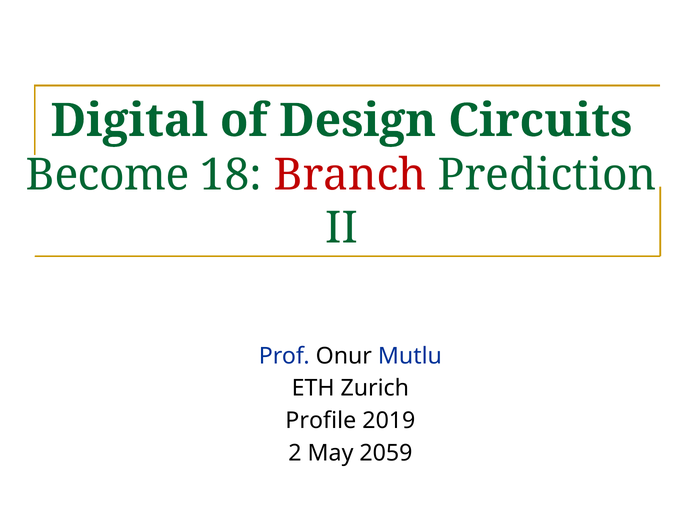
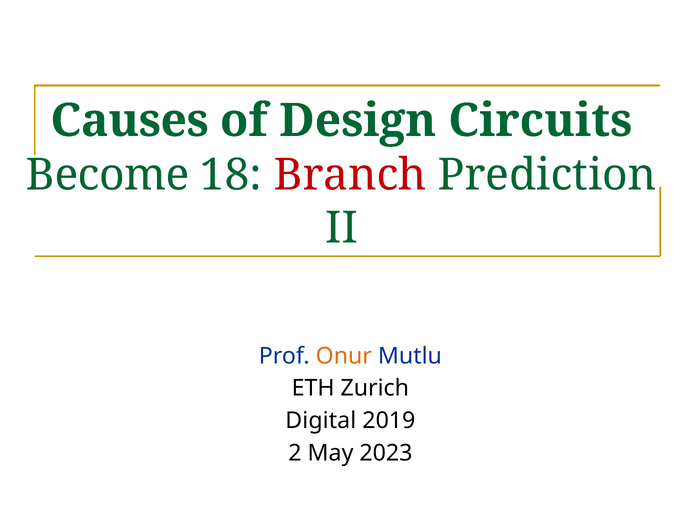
Digital: Digital -> Causes (130, 121)
Onur colour: black -> orange (344, 356)
Profile: Profile -> Digital (321, 421)
2059: 2059 -> 2023 (386, 453)
